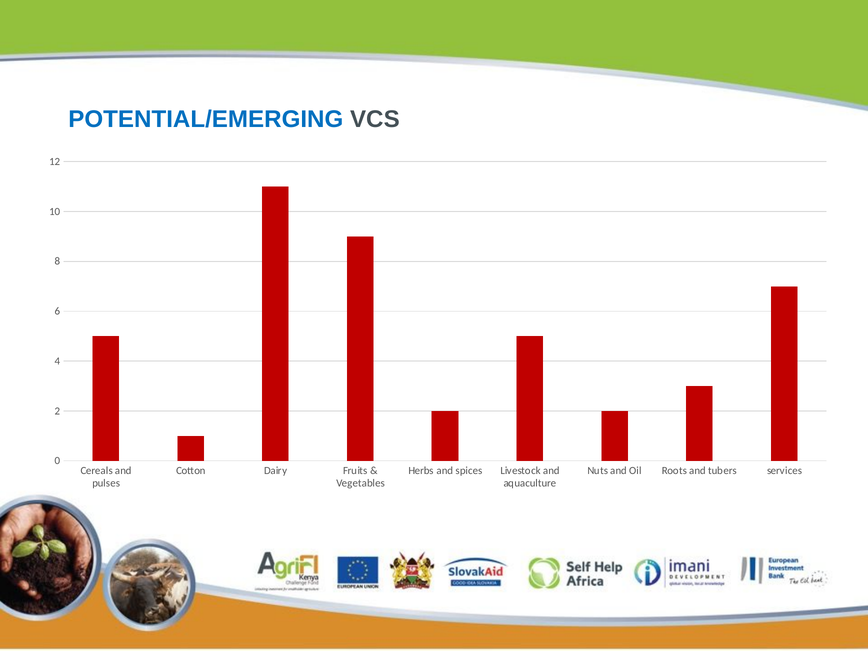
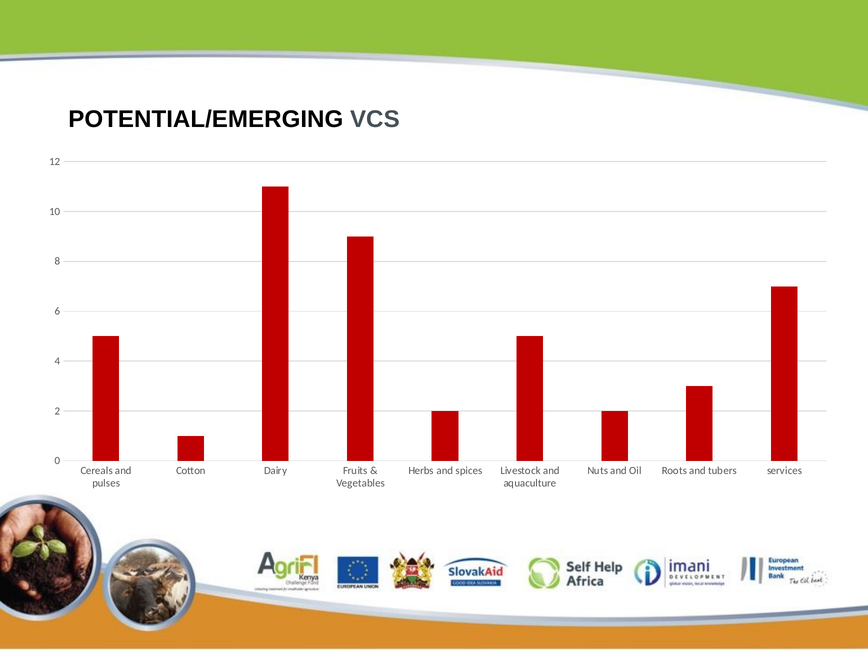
POTENTIAL/EMERGING colour: blue -> black (206, 119)
